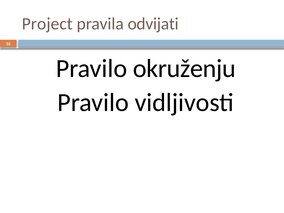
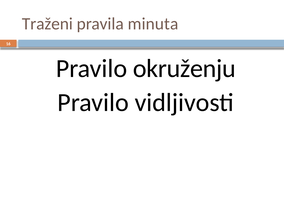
Project: Project -> Traženi (47, 24)
odvijati: odvijati -> minuta (153, 24)
